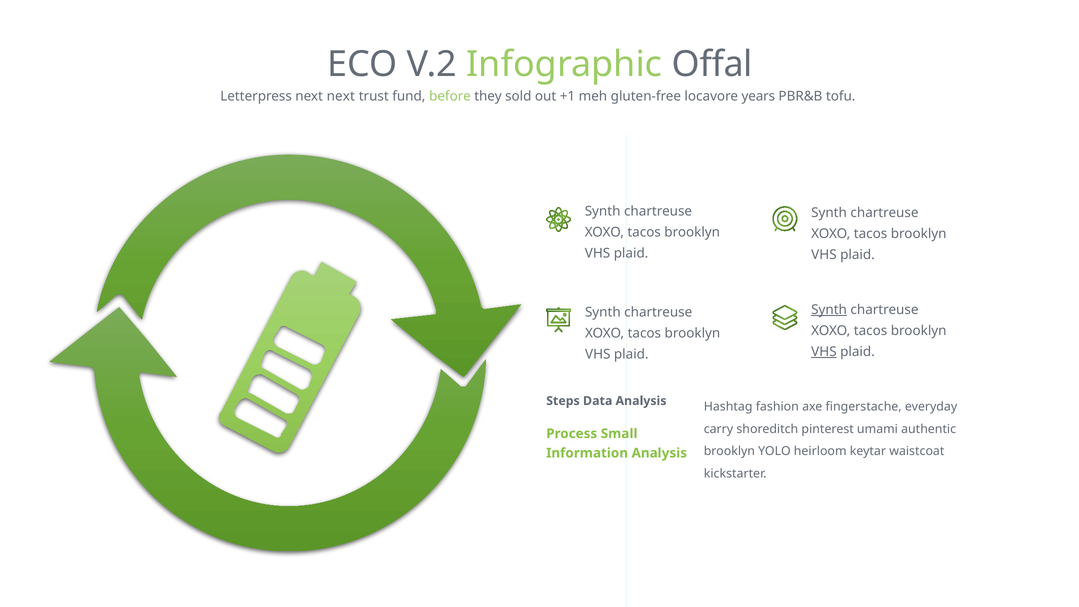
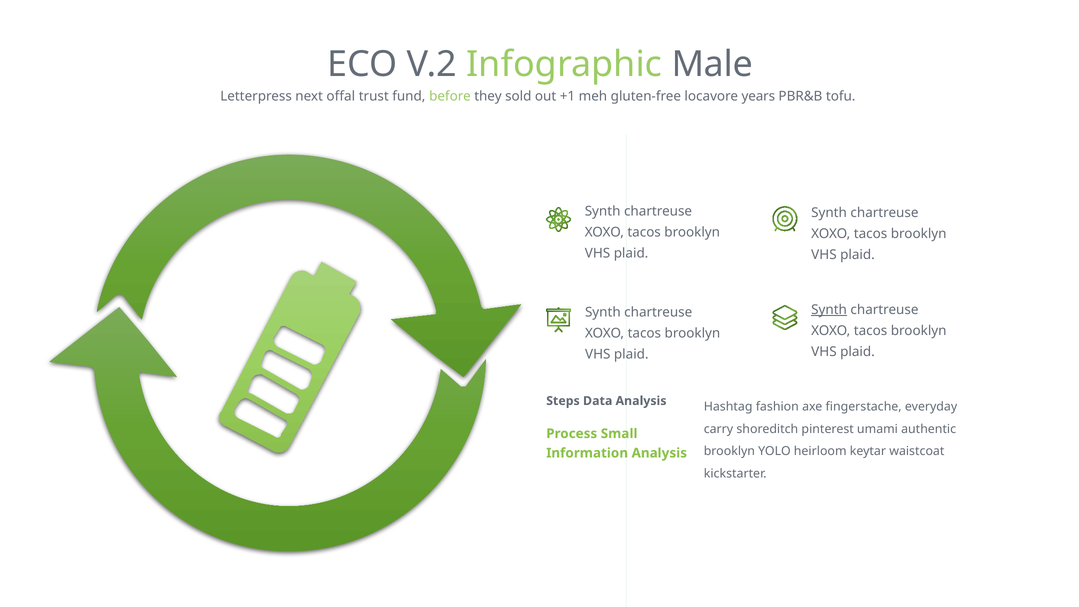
Offal: Offal -> Male (712, 64)
next next: next -> offal (341, 96)
VHS underline: present -> none (824, 352)
